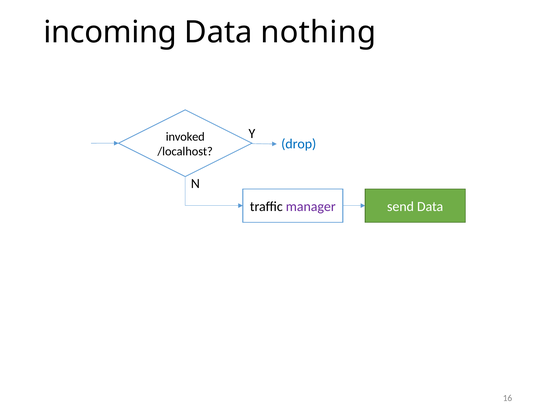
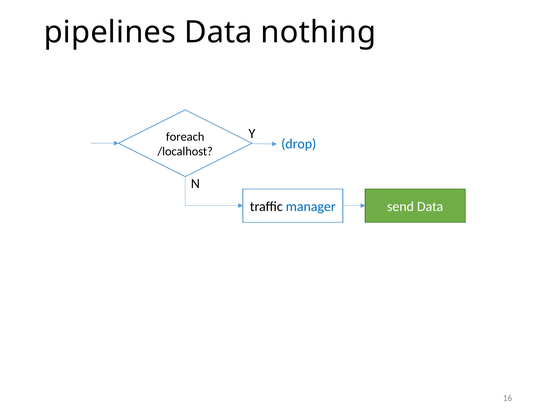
incoming: incoming -> pipelines (110, 32)
invoked: invoked -> foreach (185, 137)
manager colour: purple -> blue (311, 207)
